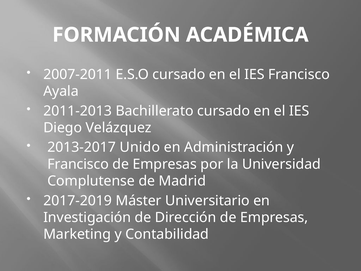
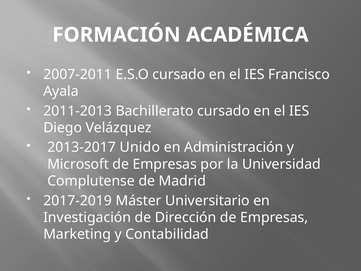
Francisco: Francisco -> Microsoft (78, 164)
